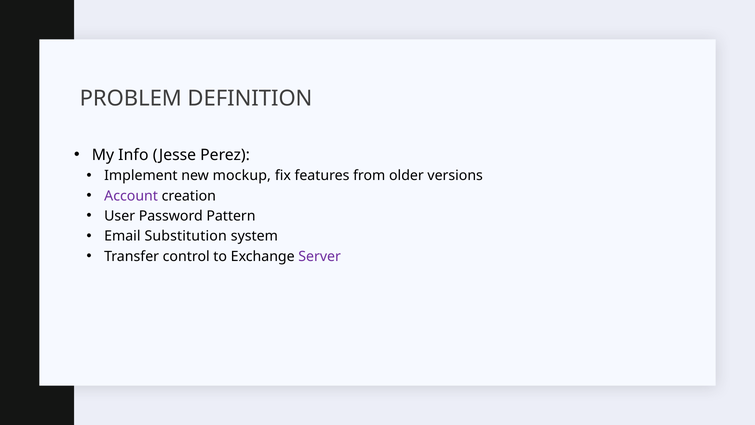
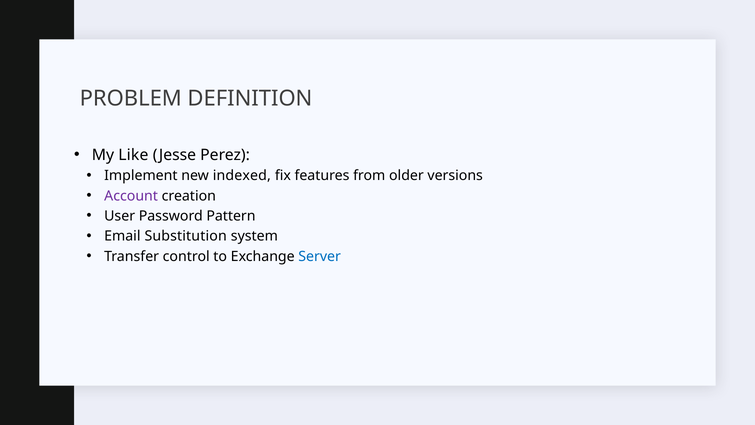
Info: Info -> Like (133, 155)
mockup: mockup -> indexed (242, 176)
Server colour: purple -> blue (320, 256)
